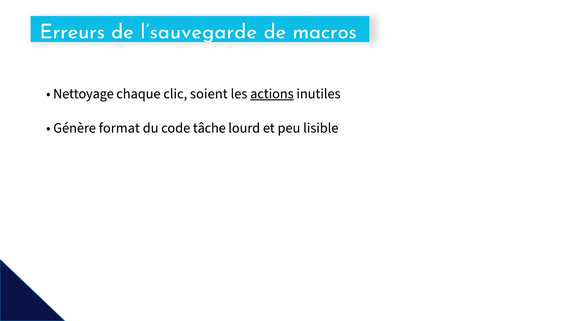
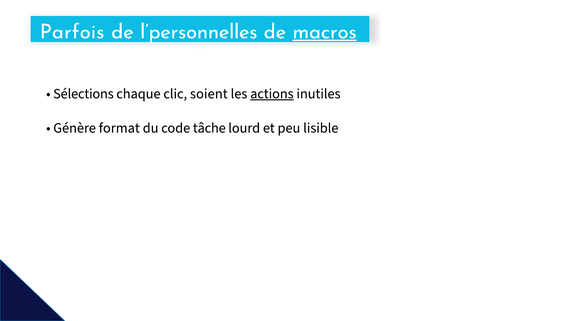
Erreurs: Erreurs -> Parfois (72, 32)
l’sauvegarde: l’sauvegarde -> l’personnelles (199, 32)
macros underline: none -> present (325, 32)
Nettoyage: Nettoyage -> Sélections (83, 94)
